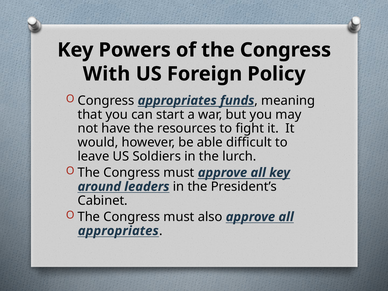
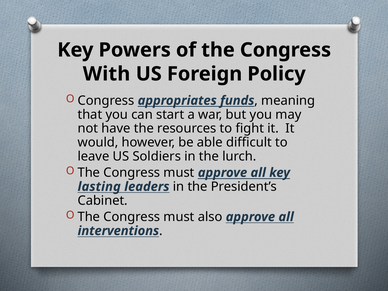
around: around -> lasting (99, 187)
appropriates: appropriates -> interventions (118, 231)
